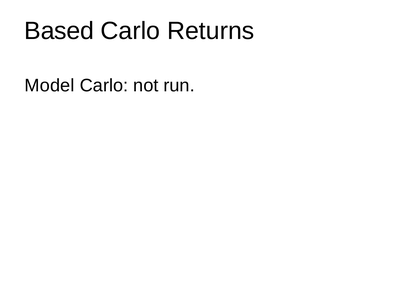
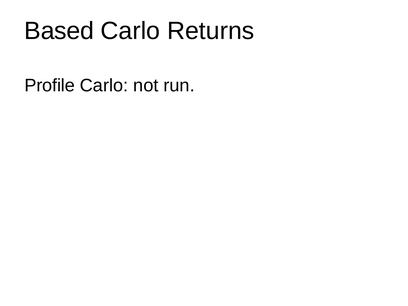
Model: Model -> Profile (50, 86)
